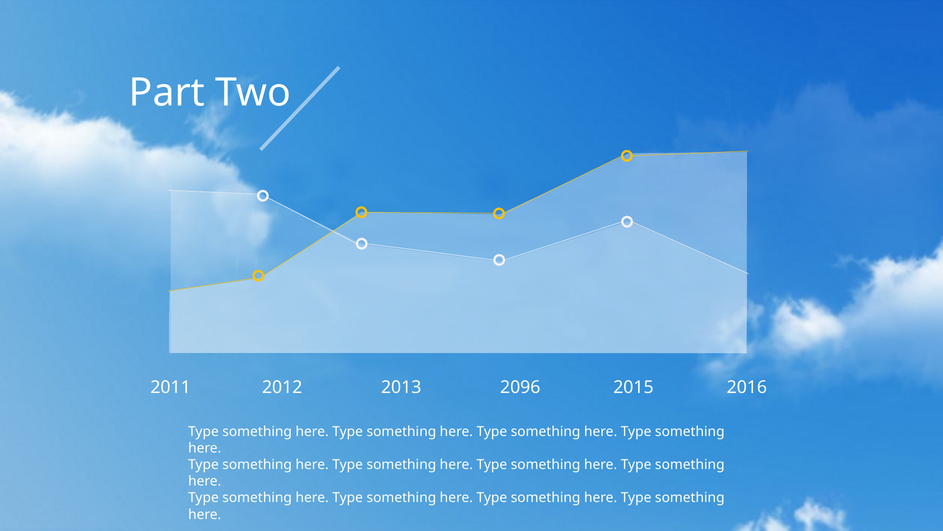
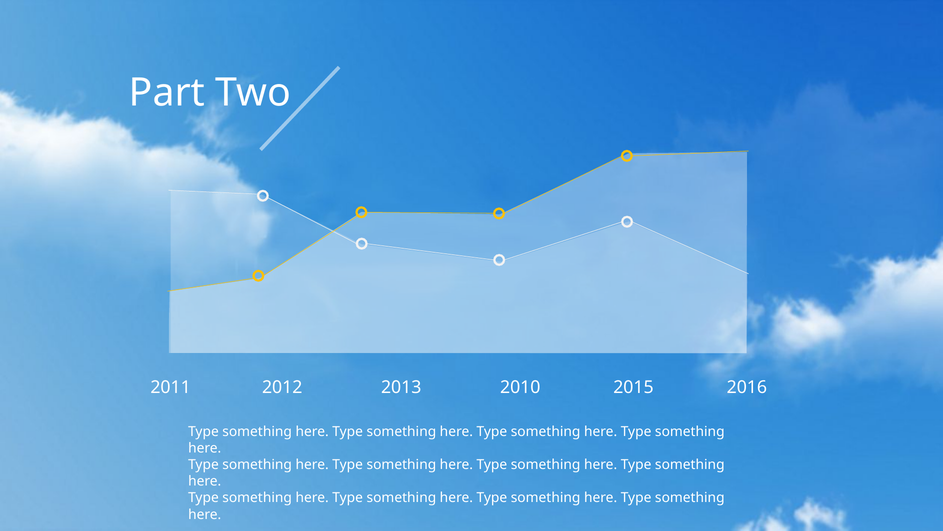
2096: 2096 -> 2010 (520, 387)
